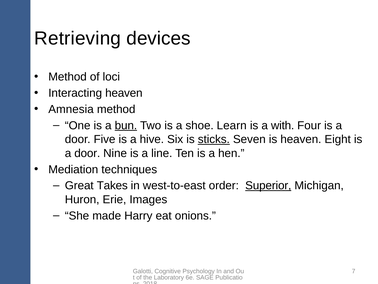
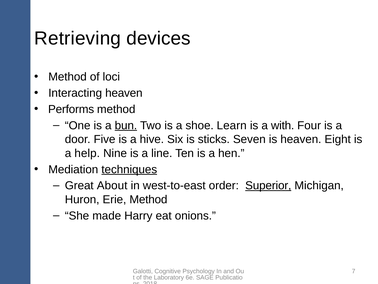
Amnesia: Amnesia -> Performs (71, 109)
sticks underline: present -> none (214, 139)
door: door -> help (87, 153)
techniques underline: none -> present (129, 169)
Takes: Takes -> About (112, 185)
Erie Images: Images -> Method (148, 199)
